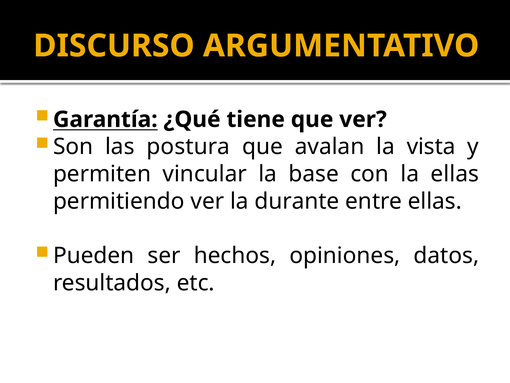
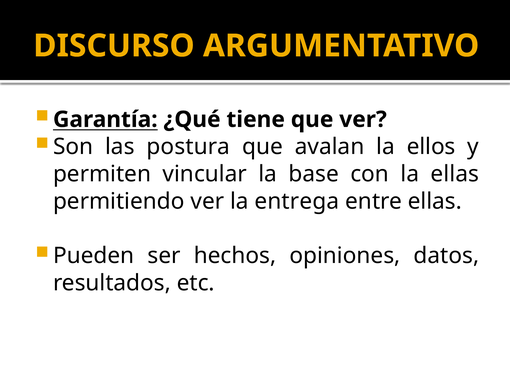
vista: vista -> ellos (431, 147)
durante: durante -> entrega (297, 201)
